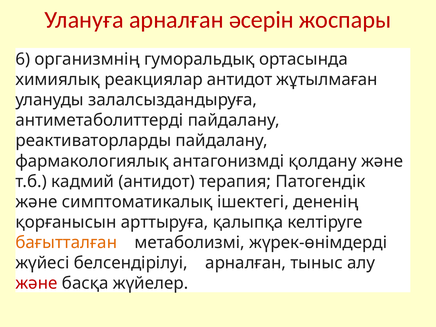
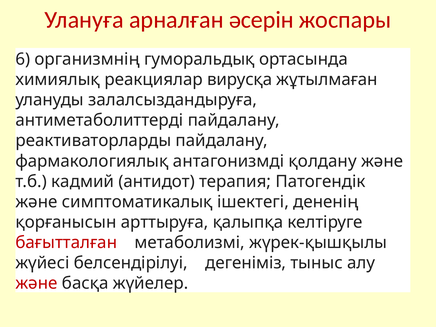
реакциялар антидот: антидот -> вирусқа (240, 80)
бағытталған colour: orange -> red (66, 243)
жүрек-өнімдерді: жүрек-өнімдерді -> жүрек-қышқылы (318, 243)
белсендірілуі арналған: арналған -> дегеніміз (246, 263)
